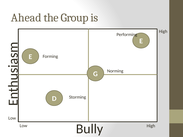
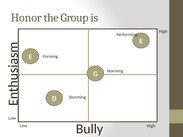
Ahead: Ahead -> Honor (26, 18)
